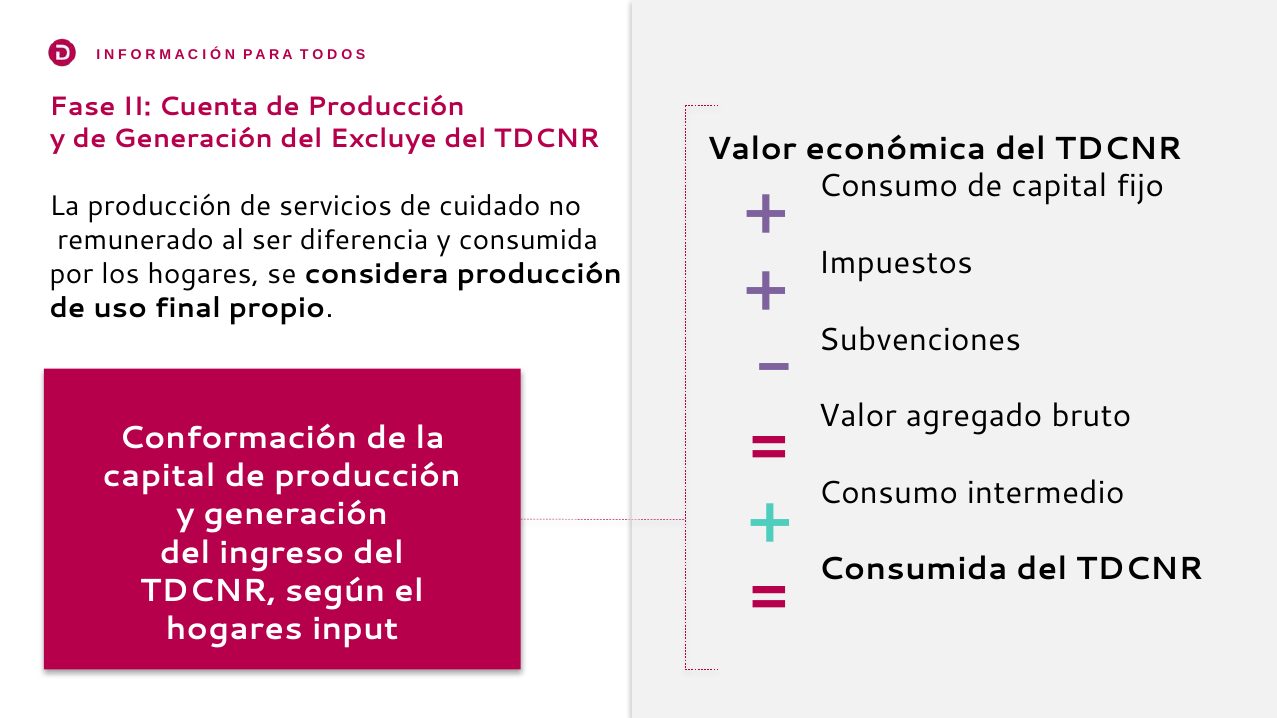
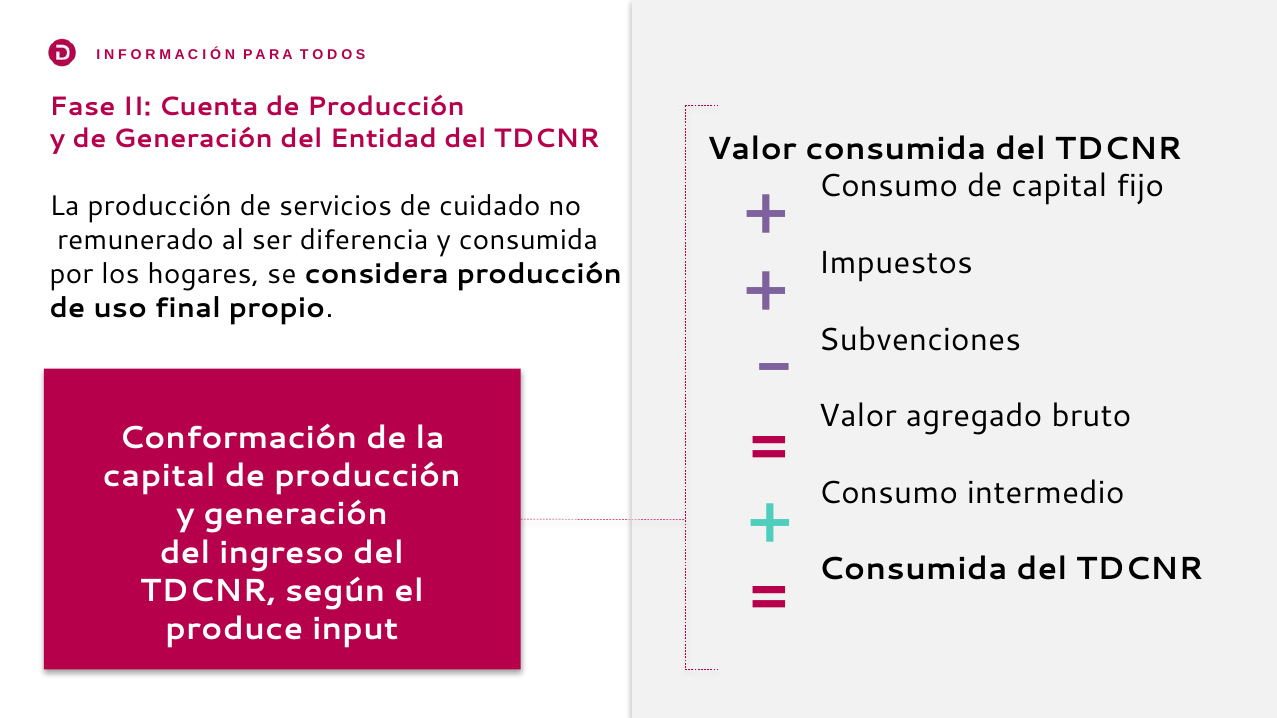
Excluye: Excluye -> Entidad (383, 138)
Valor económica: económica -> consumida (896, 149)
hogares: hogares -> produce (234, 630)
